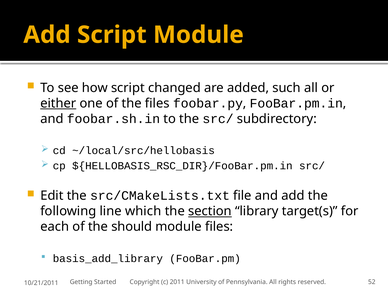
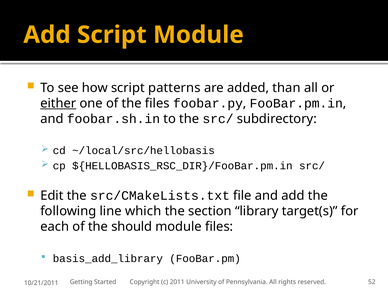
changed: changed -> patterns (174, 88)
such: such -> than (286, 88)
section underline: present -> none (210, 211)
